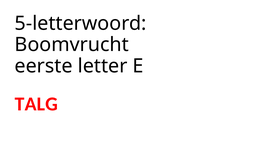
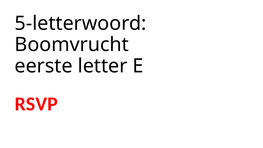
TALG: TALG -> RSVP (36, 104)
